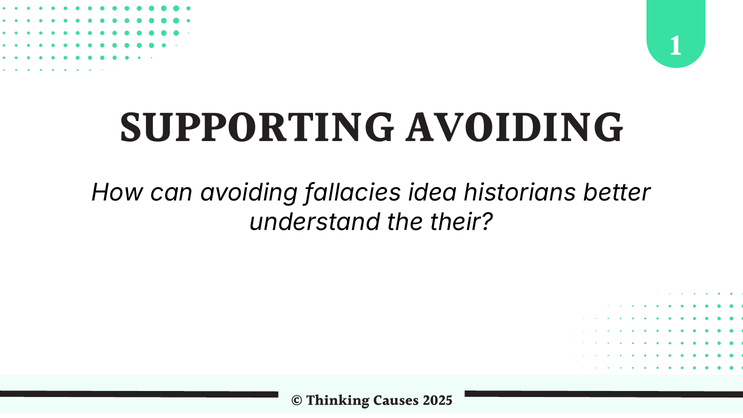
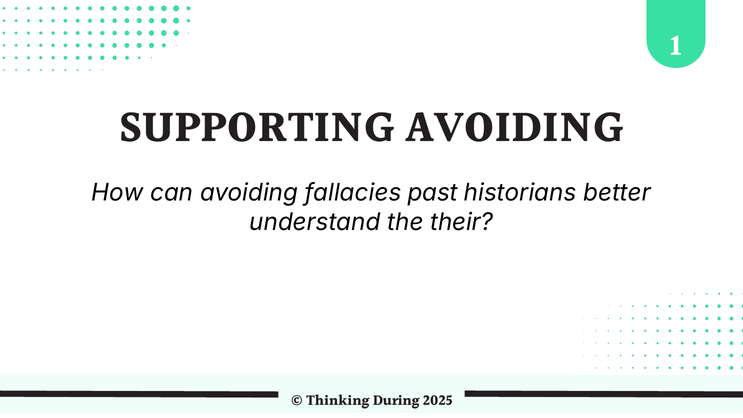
idea: idea -> past (433, 193)
Causes: Causes -> During (396, 401)
